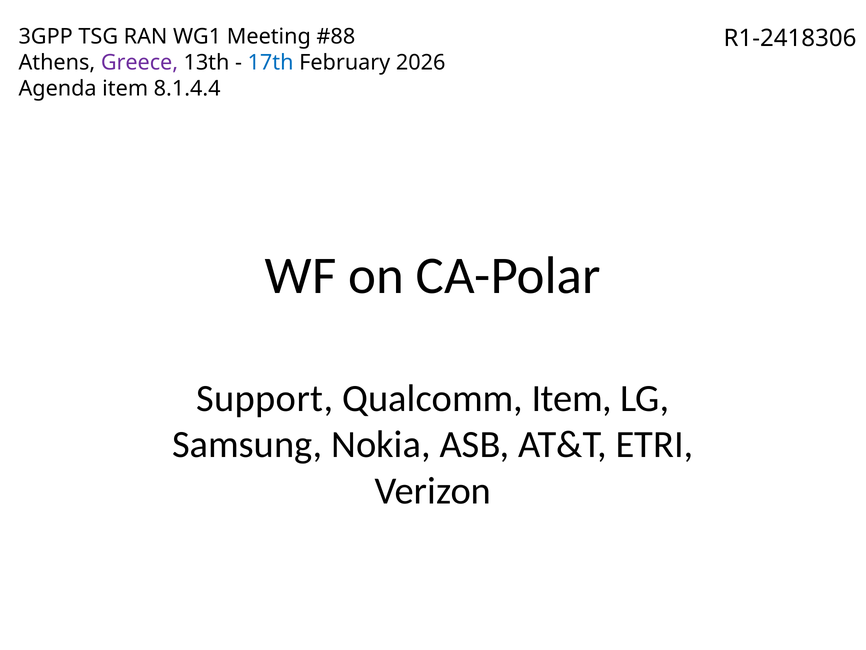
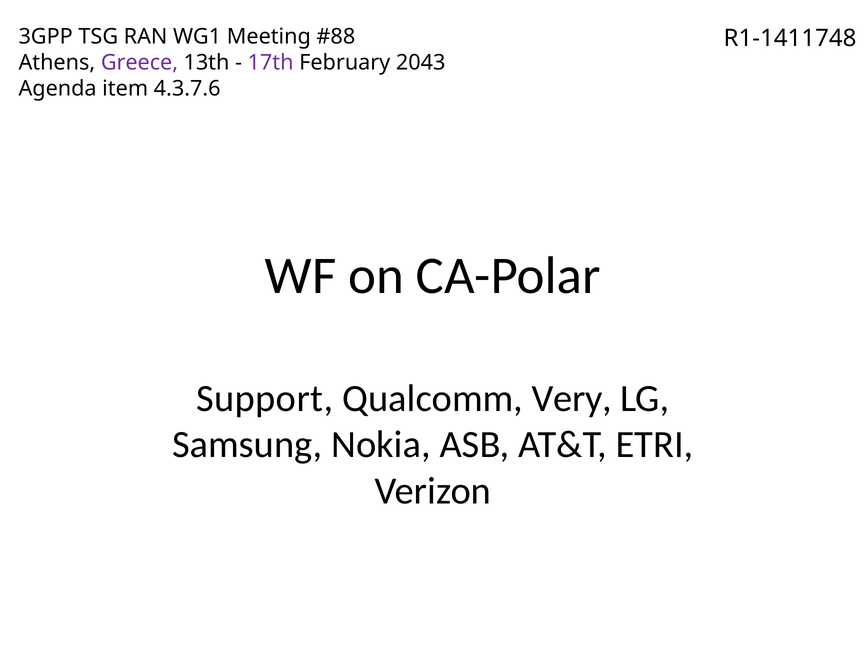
R1-2418306: R1-2418306 -> R1-1411748 (790, 38)
17th colour: blue -> purple (271, 63)
2026: 2026 -> 2043 (421, 63)
8.1.4.4: 8.1.4.4 -> 4.3.7.6 (187, 89)
Qualcomm Item: Item -> Very (572, 398)
